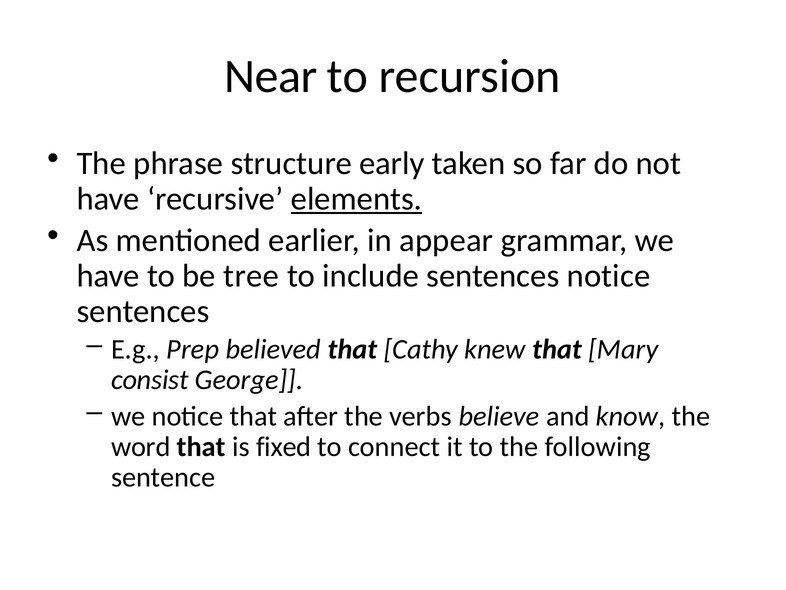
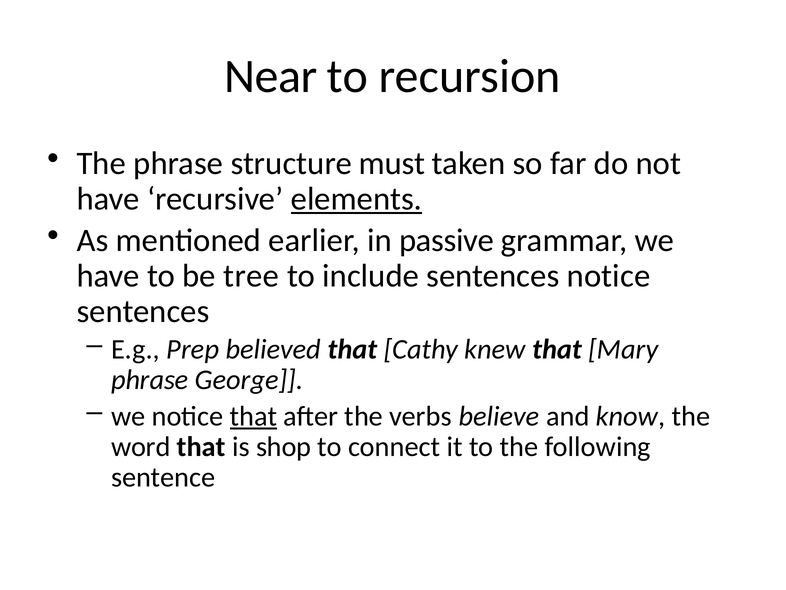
early: early -> must (392, 163)
appear: appear -> passive (447, 240)
consist: consist -> phrase (150, 380)
that underline: none -> present (253, 416)
fixed: fixed -> shop (284, 447)
